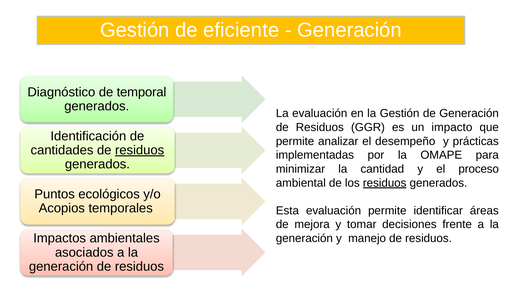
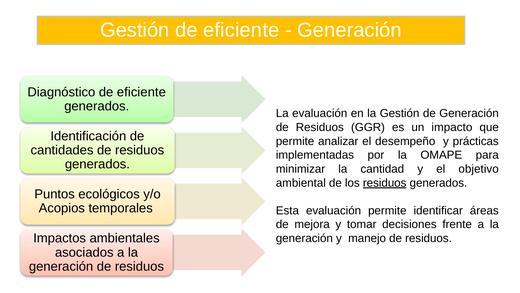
temporal: temporal -> eficiente (141, 92)
residuos underline: present -> none (140, 150)
proceso: proceso -> objetivo (479, 169)
